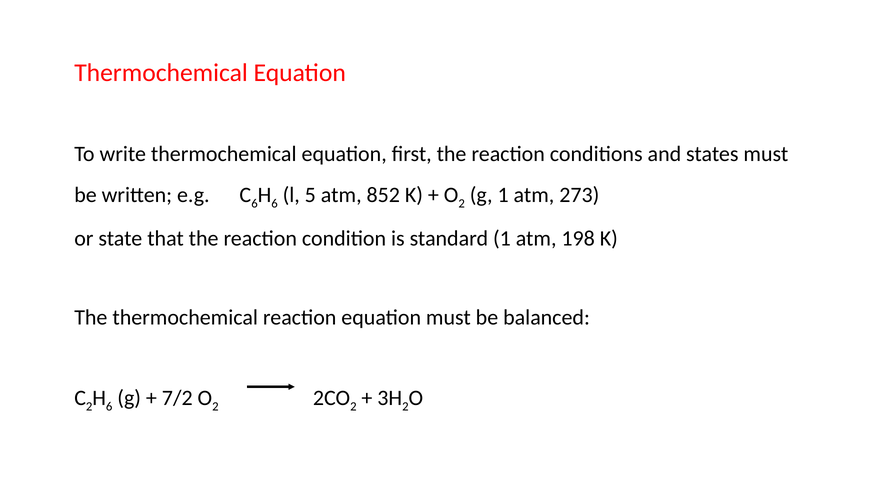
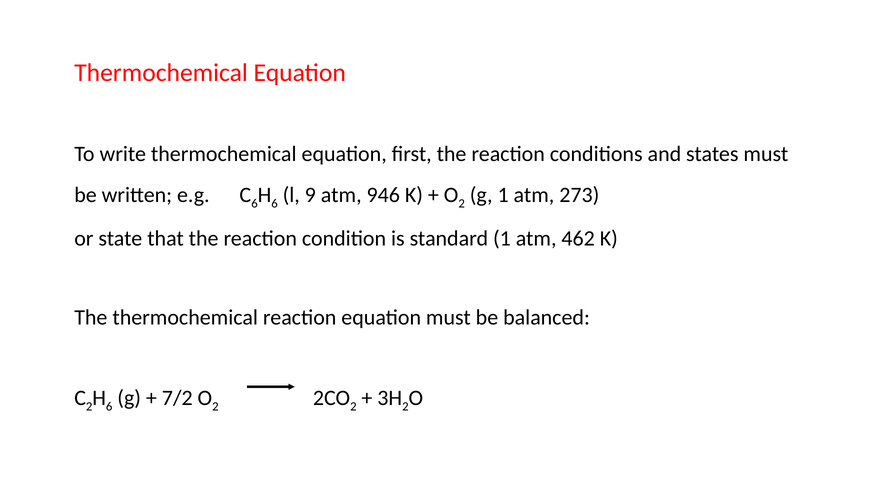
5: 5 -> 9 (310, 195)
852: 852 -> 946 (383, 195)
198: 198 -> 462 (578, 239)
